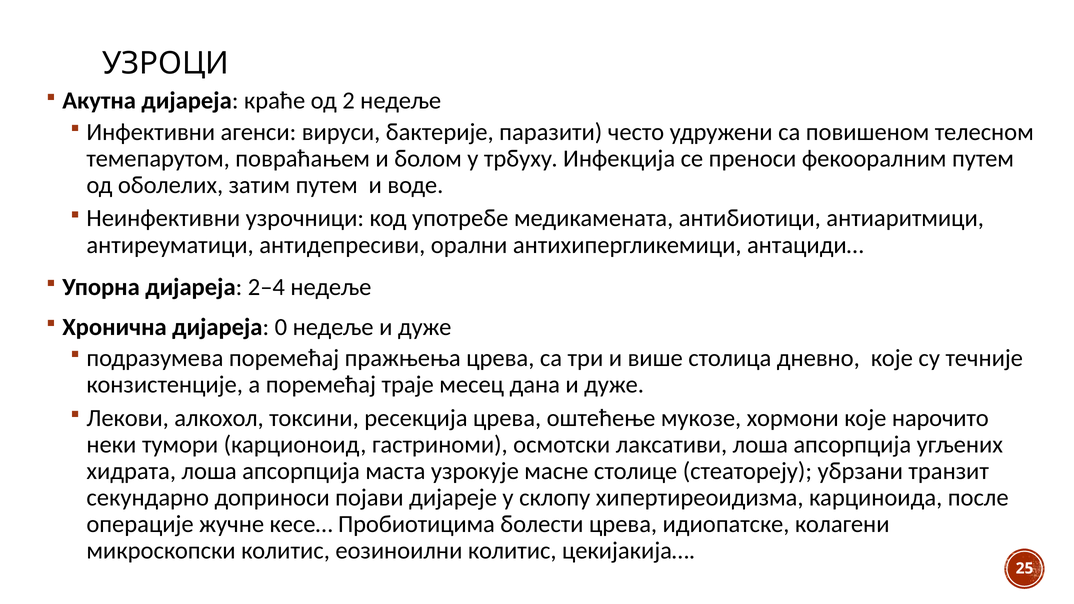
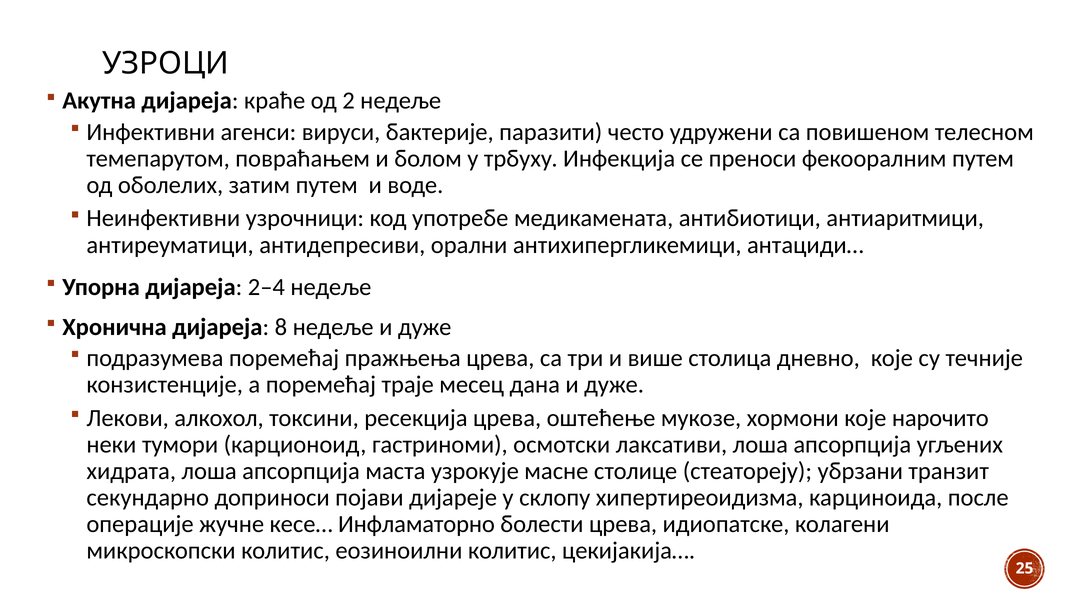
0: 0 -> 8 (281, 327)
Пробиотицима: Пробиотицима -> Инфламаторнo (416, 524)
